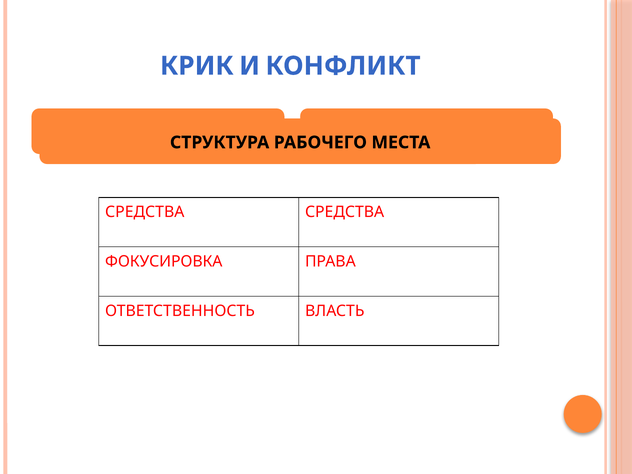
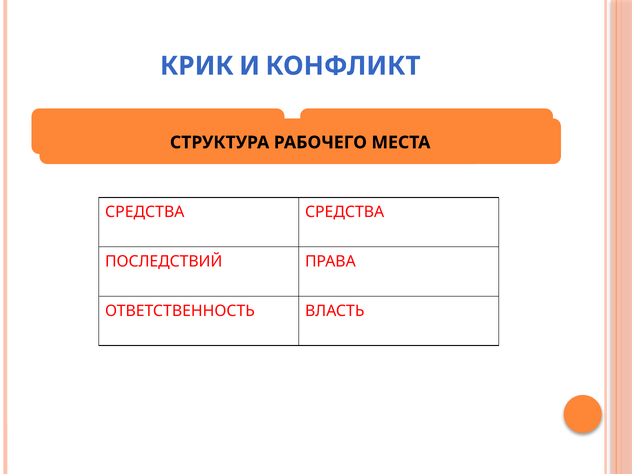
ФОКУСИРОВКА: ФОКУСИРОВКА -> ПОСЛЕДСТВИЙ (164, 262)
